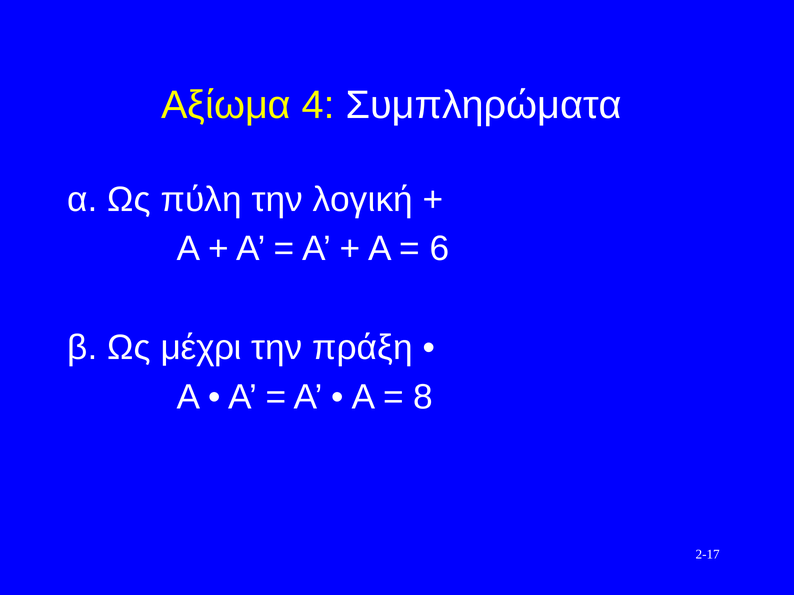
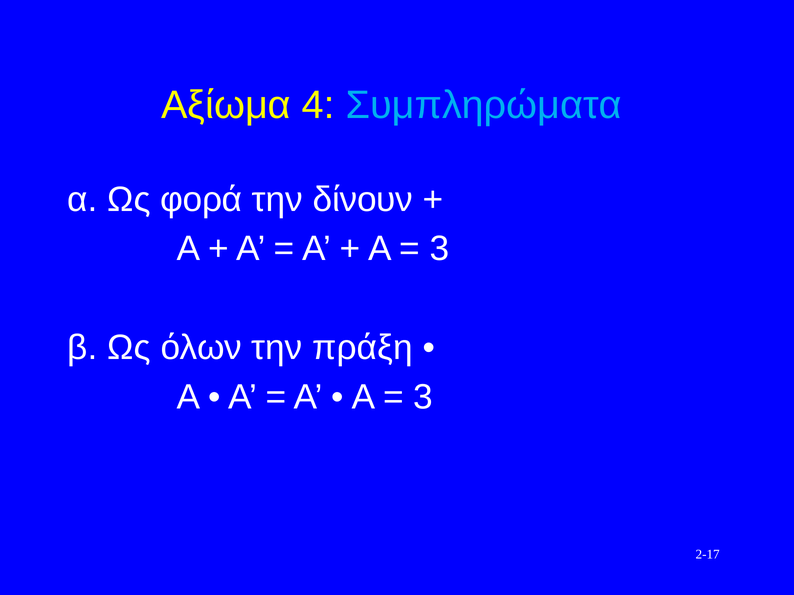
Συμπληρώματα colour: white -> light blue (484, 105)
πύλη: πύλη -> φορά (201, 200)
λογική: λογική -> δίνουν (363, 200)
6: 6 -> 3 (440, 249)
μέχρι: μέχρι -> όλων (201, 348)
8: 8 -> 3 (423, 397)
